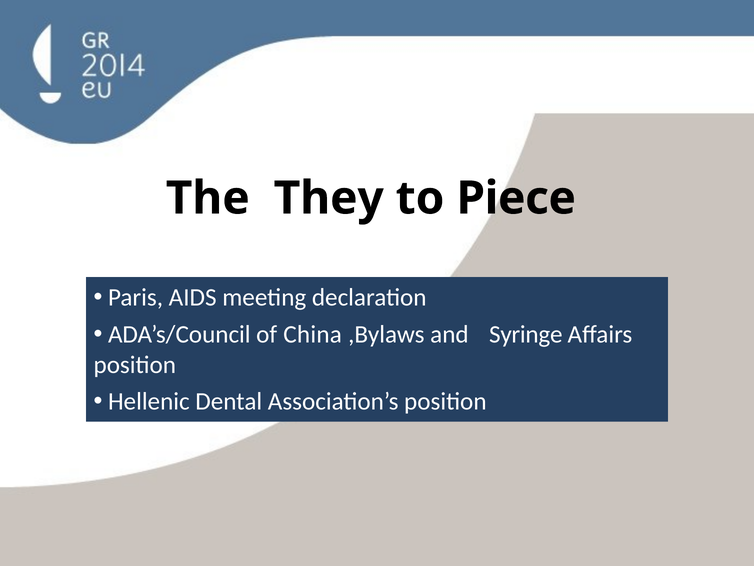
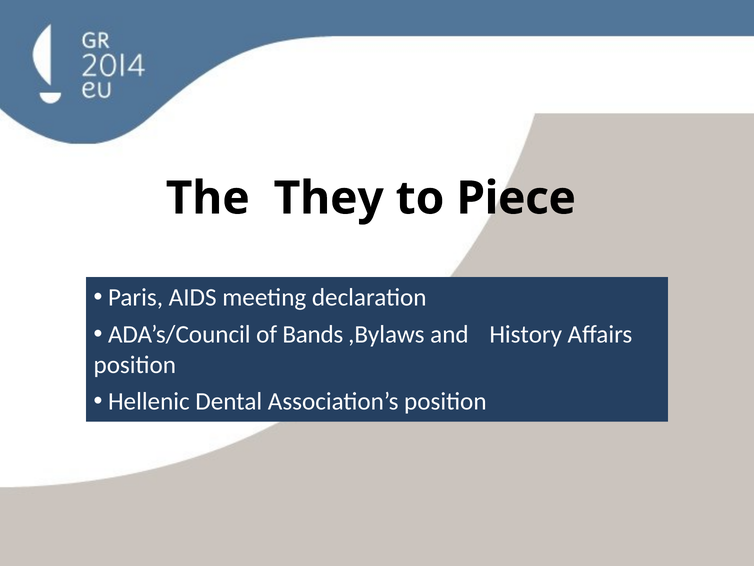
China: China -> Bands (313, 334)
Syringe: Syringe -> History (526, 334)
